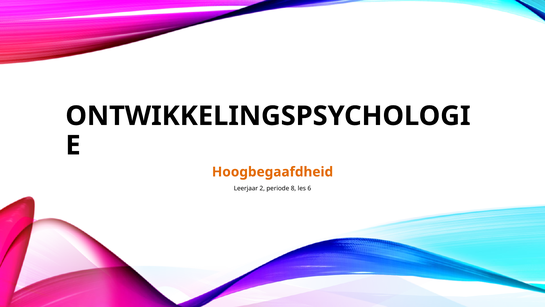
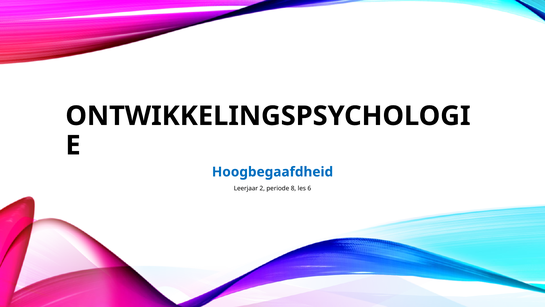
Hoogbegaafdheid colour: orange -> blue (273, 172)
